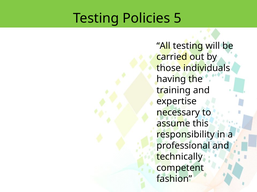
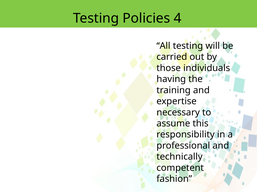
5: 5 -> 4 (178, 18)
